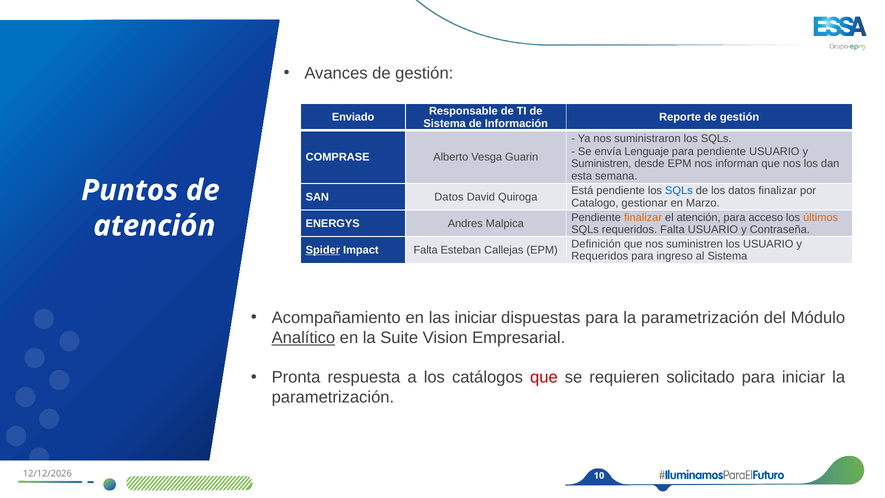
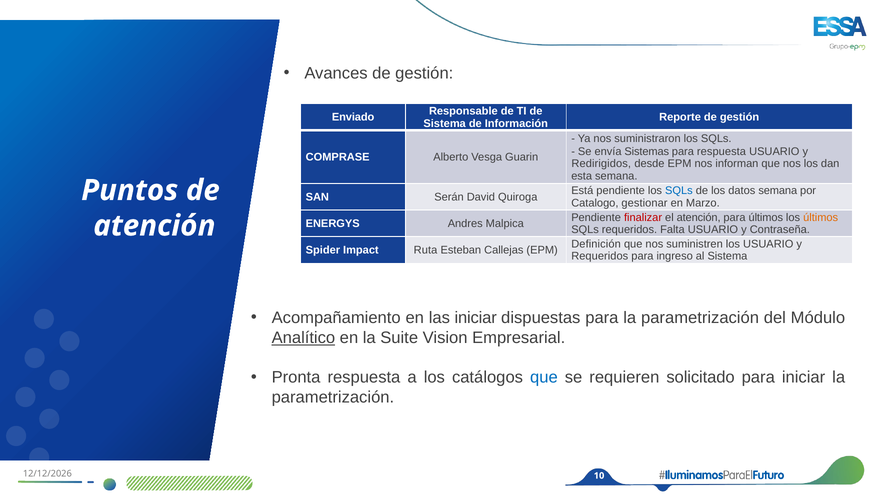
Lenguaje: Lenguaje -> Sistemas (647, 151)
para pendiente: pendiente -> respuesta (721, 151)
Suministren: Suministren -> Redirigidos (601, 164)
datos finalizar: finalizar -> semana (778, 191)
SAN Datos: Datos -> Serán (449, 197)
finalizar colour: orange -> red (643, 217)
para acceso: acceso -> últimos (766, 217)
Spider underline: present -> none (323, 250)
Impact Falta: Falta -> Ruta (426, 250)
que colour: red -> blue (544, 377)
